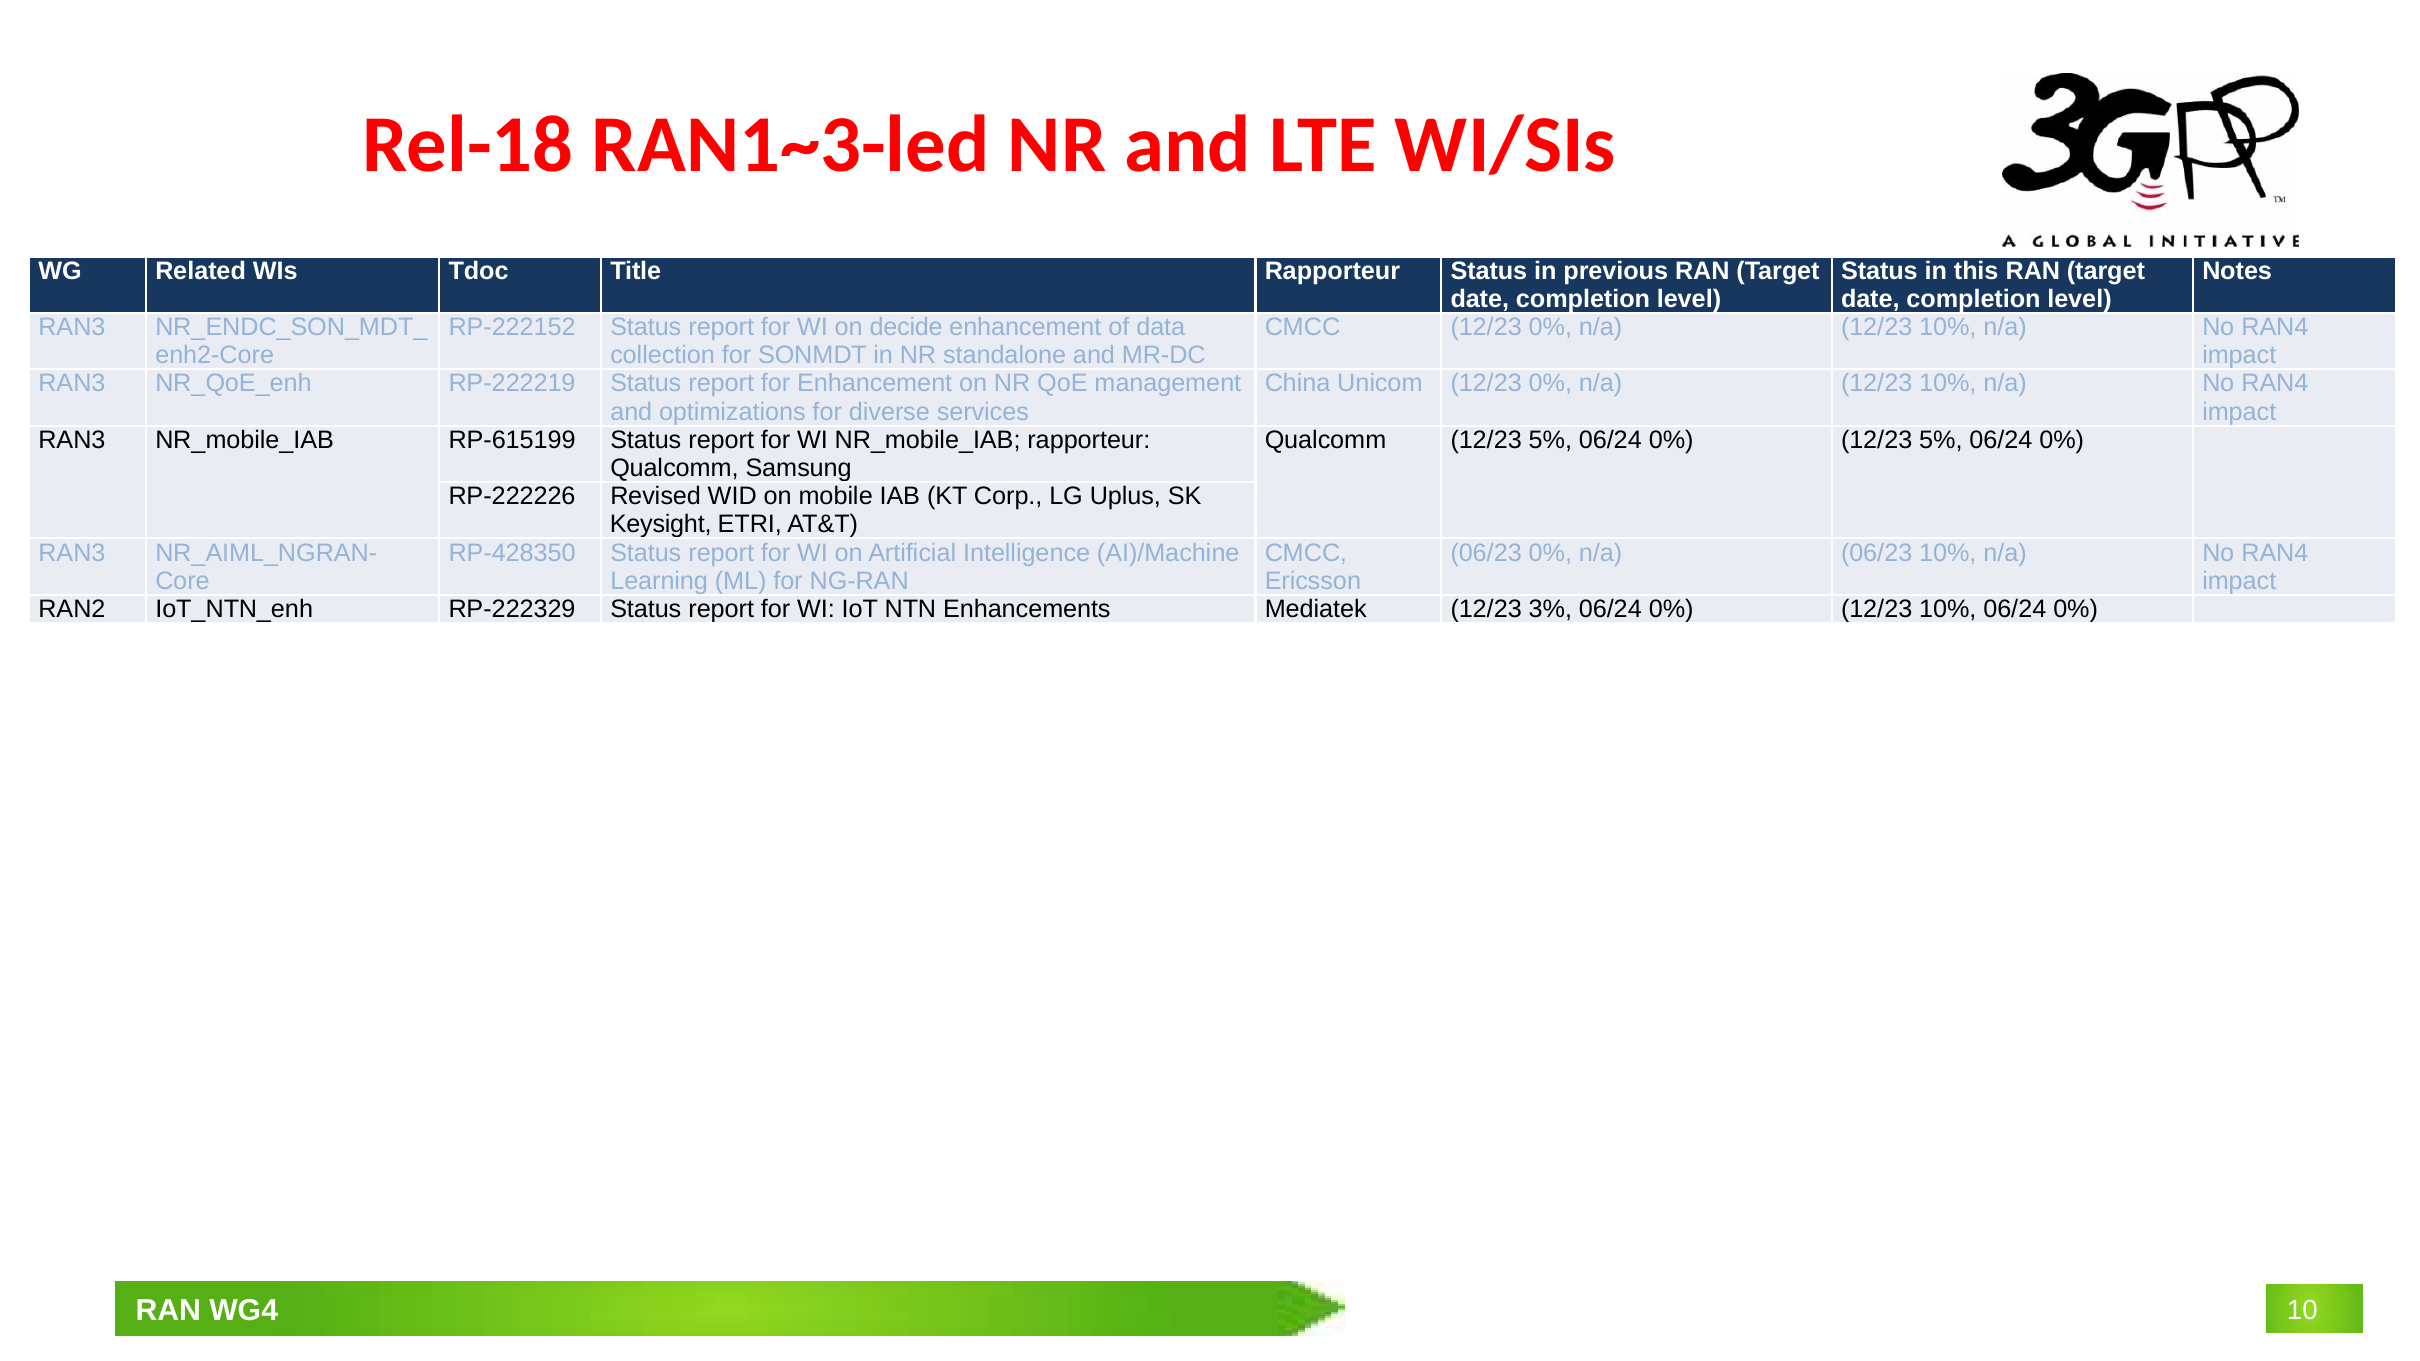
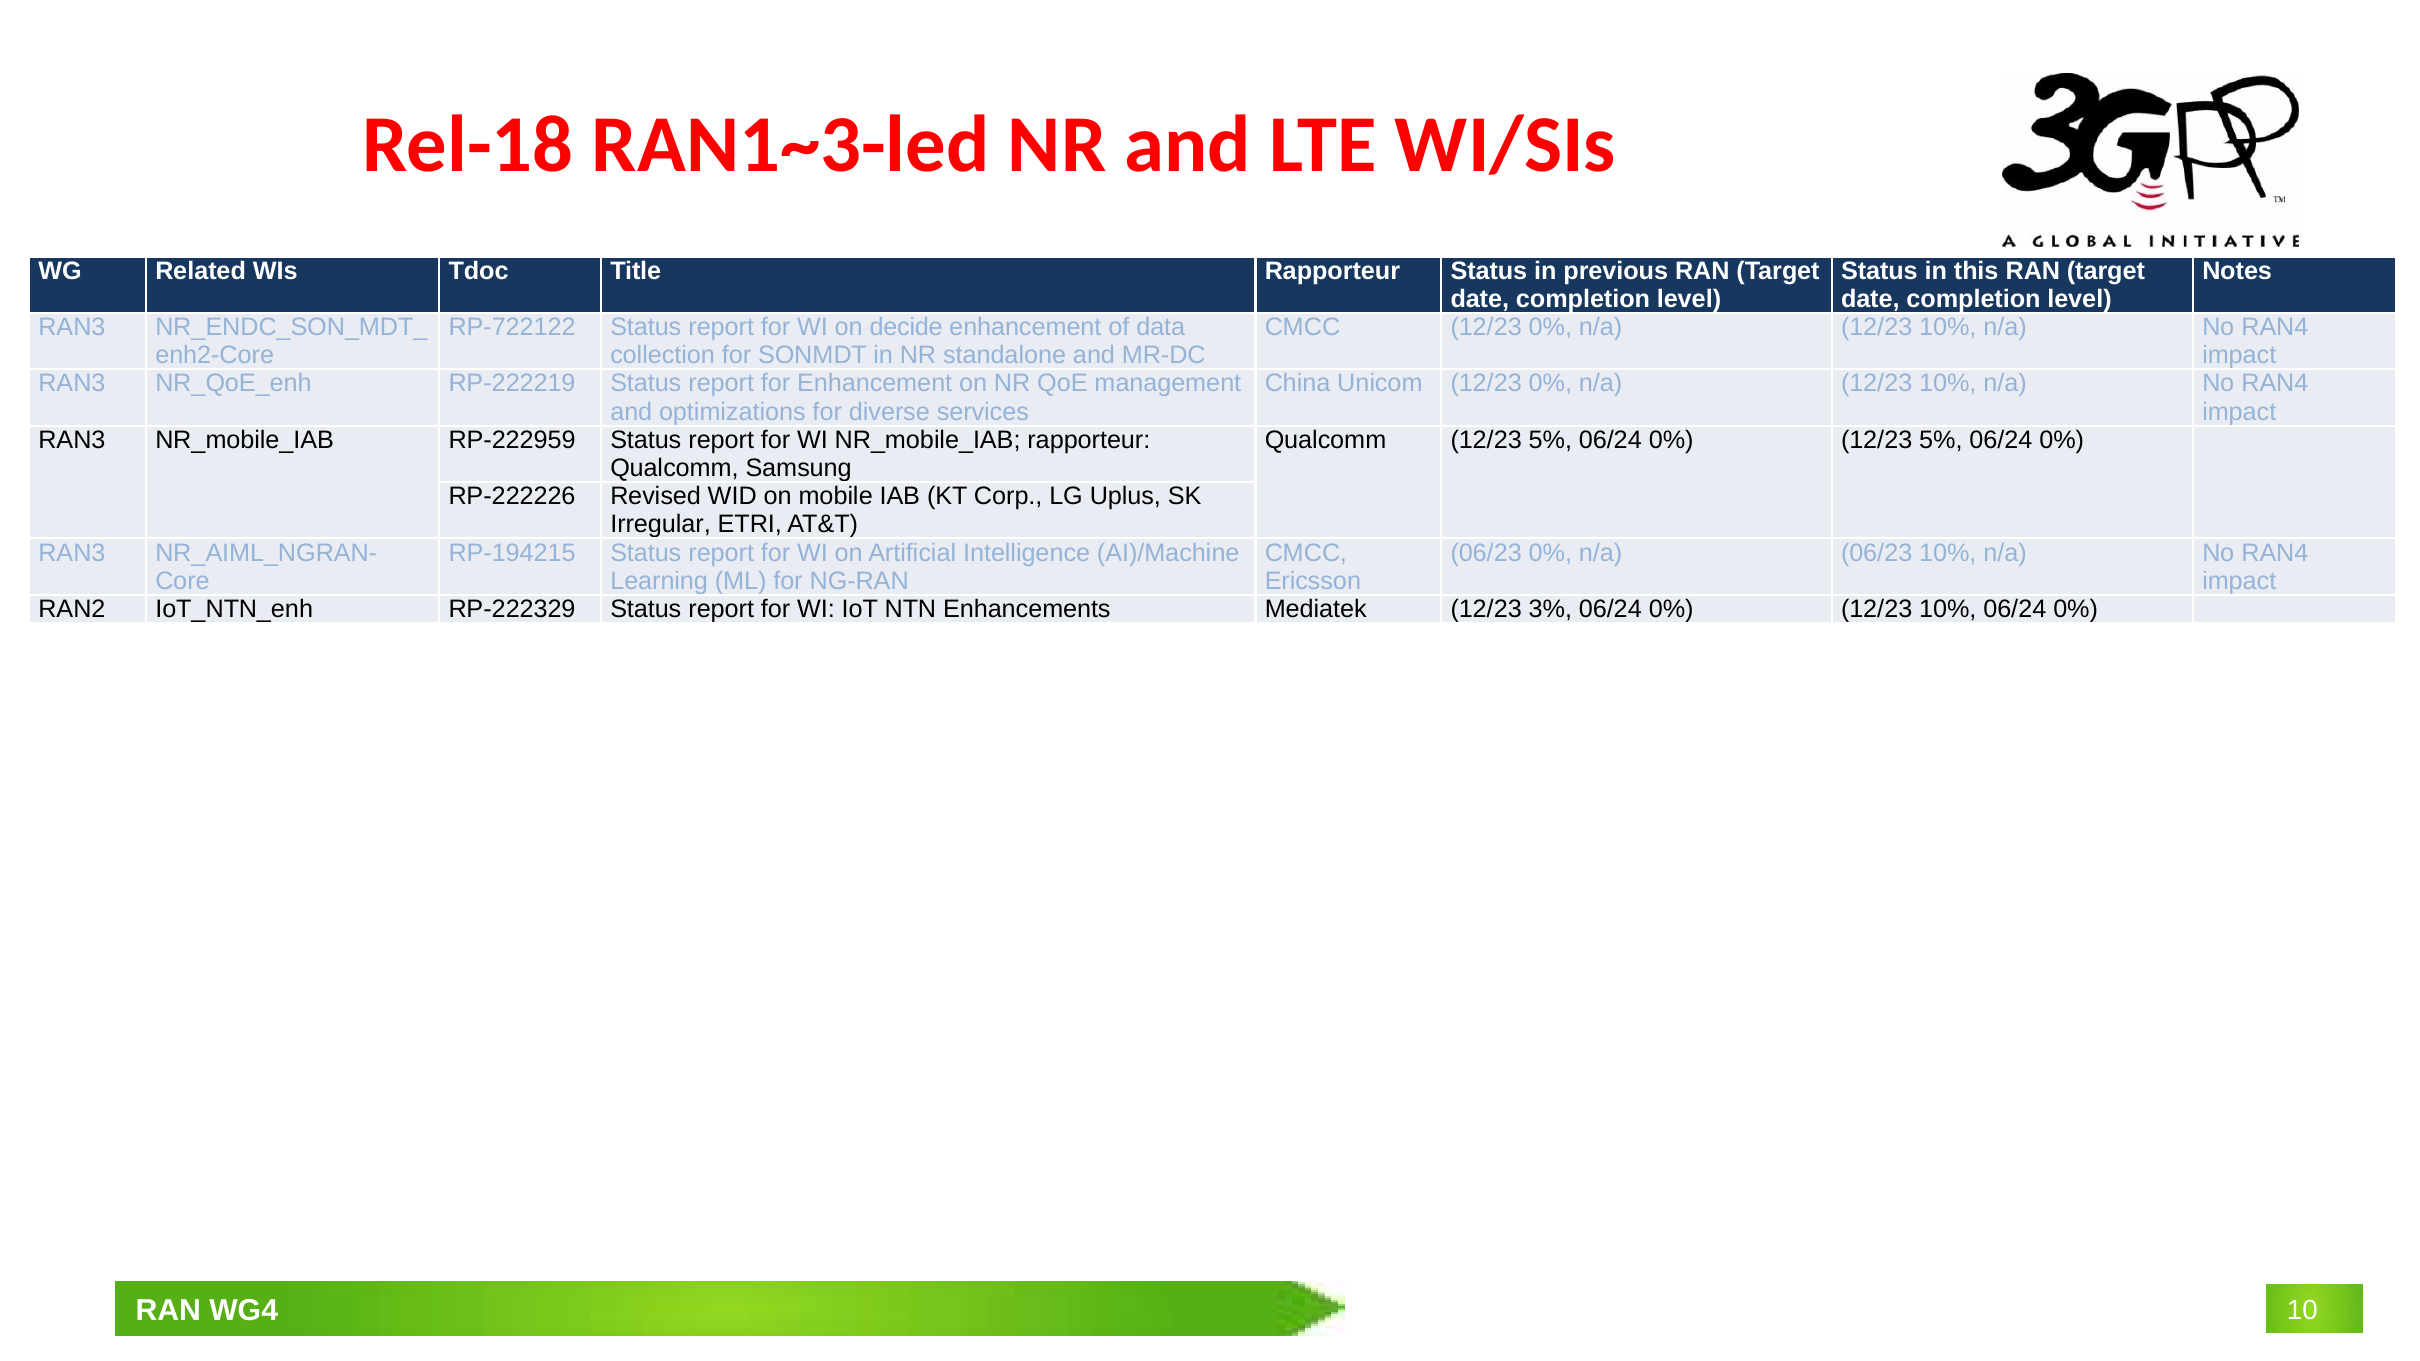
RP-222152: RP-222152 -> RP-722122 (512, 327)
RP-615199: RP-615199 -> RP-222959 (512, 440)
Keysight: Keysight -> Irregular (661, 525)
RP-428350: RP-428350 -> RP-194215 (512, 553)
